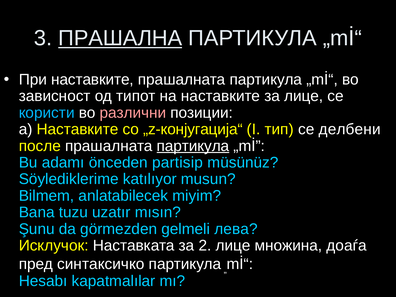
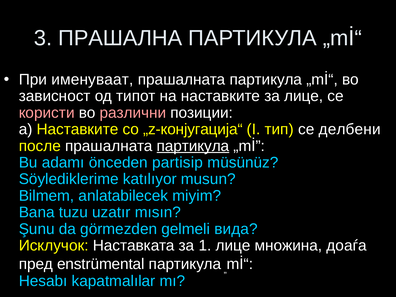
ПРАШАЛНА underline: present -> none (120, 38)
При наставките: наставките -> именуваат (92, 80)
користи colour: light blue -> pink (47, 113)
лева: лева -> вида (236, 229)
2: 2 -> 1 (205, 246)
синтаксичко: синтаксичко -> enstrümental (101, 264)
